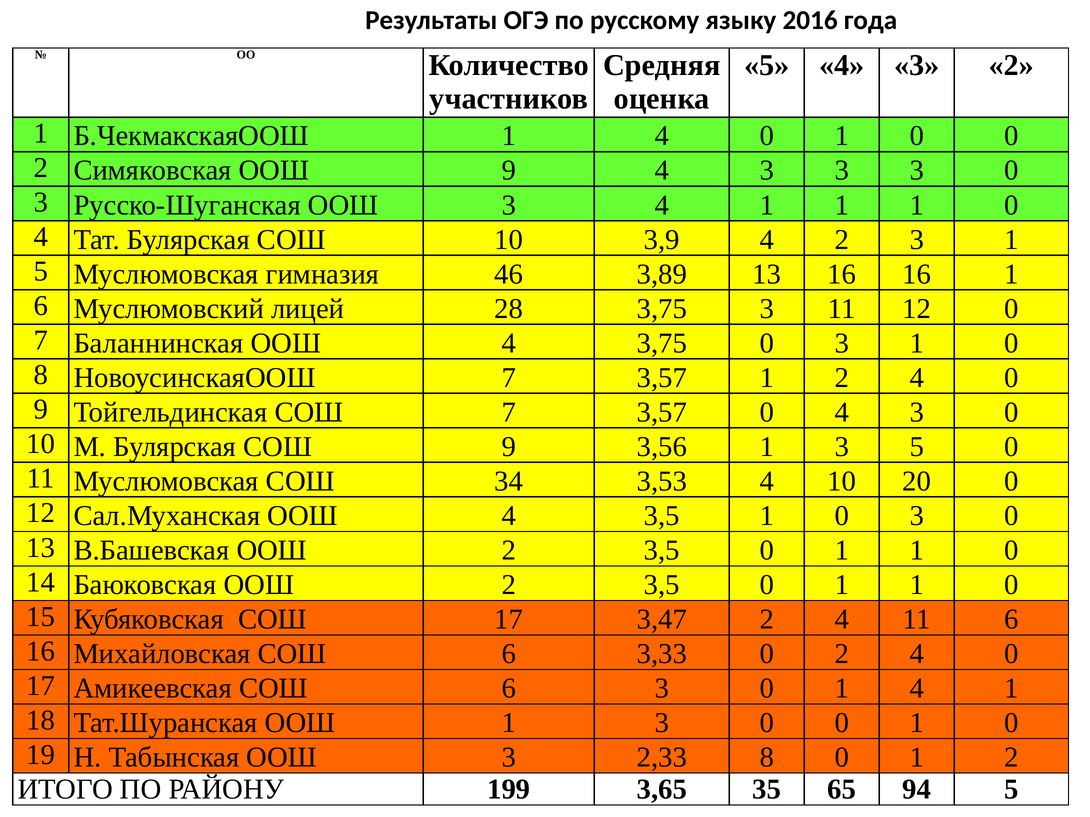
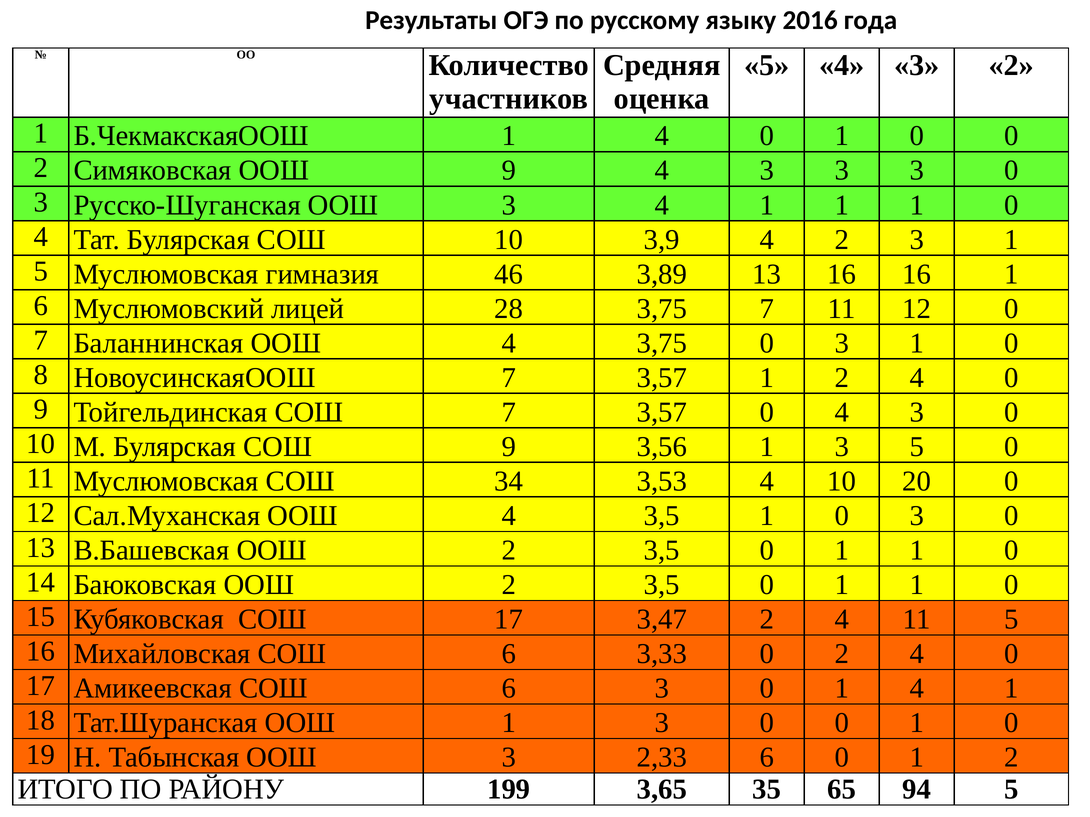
3,75 3: 3 -> 7 (767, 309)
11 6: 6 -> 5 (1011, 620)
2,33 8: 8 -> 6 (767, 758)
